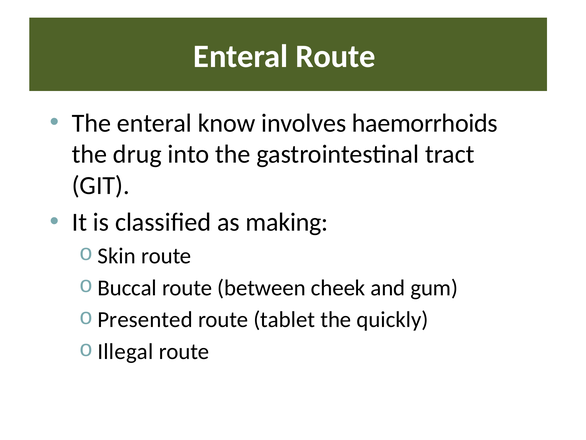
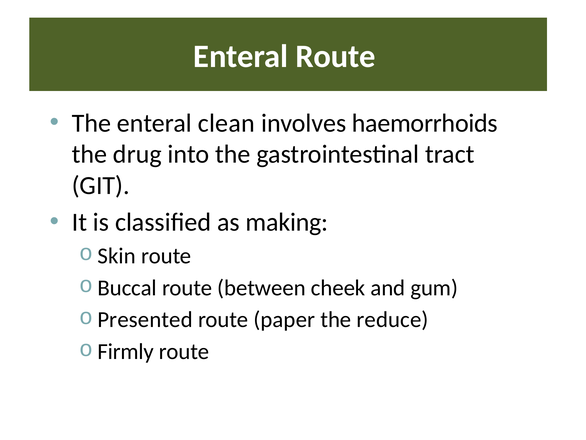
know: know -> clean (226, 123)
tablet: tablet -> paper (284, 319)
quickly: quickly -> reduce (392, 319)
Illegal: Illegal -> Firmly (126, 351)
